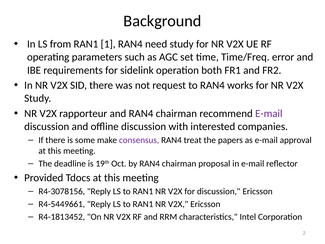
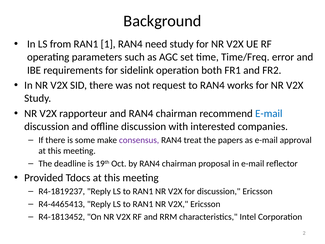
E-mail colour: purple -> blue (269, 113)
R4-3078156: R4-3078156 -> R4-1819237 (62, 191)
R4-5449661: R4-5449661 -> R4-4465413 (62, 204)
